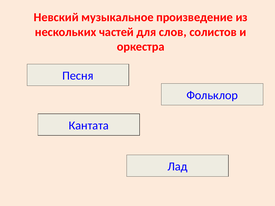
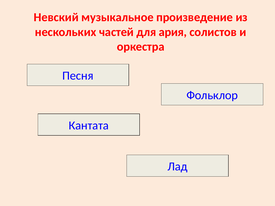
слов: слов -> ария (173, 32)
